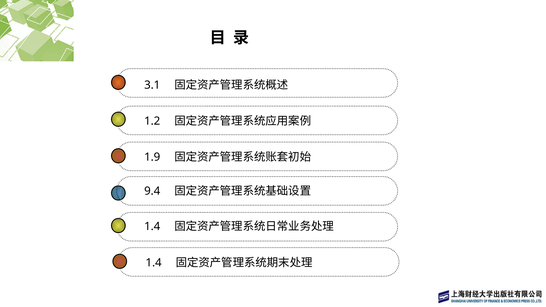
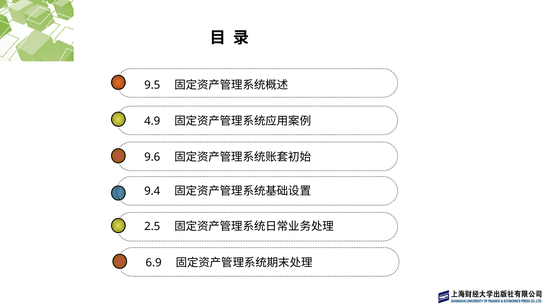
3.1: 3.1 -> 9.5 (152, 85)
1.2: 1.2 -> 4.9 (152, 121)
1.9: 1.9 -> 9.6 (152, 157)
1.4: 1.4 -> 2.5 (152, 226)
1.4: 1.4 -> 6.9 (154, 263)
